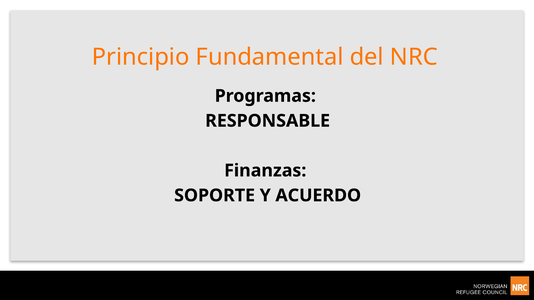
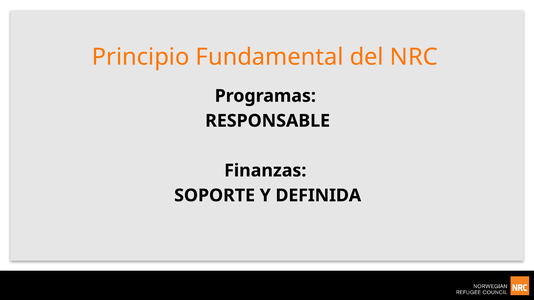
ACUERDO: ACUERDO -> DEFINIDA (318, 196)
